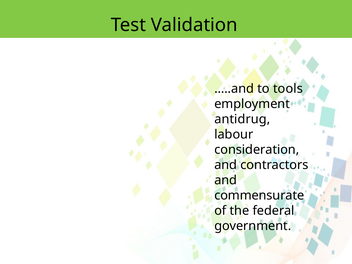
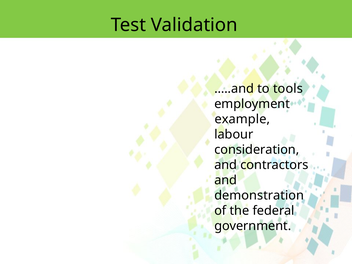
antidrug: antidrug -> example (242, 119)
commensurate: commensurate -> demonstration (259, 195)
